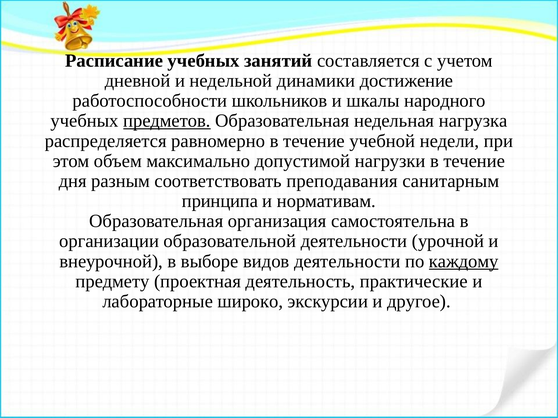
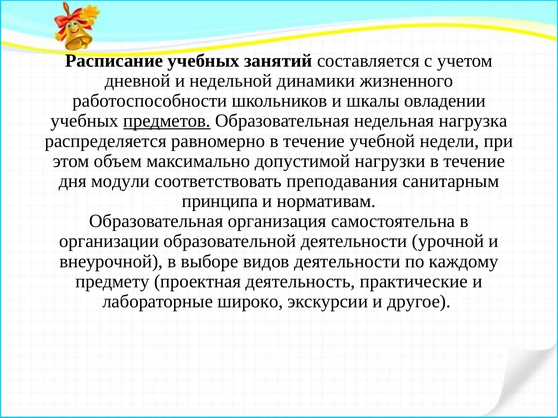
достижение: достижение -> жизненного (407, 81)
народного: народного -> овладении (445, 101)
разным: разным -> модули (121, 181)
каждому underline: present -> none (464, 262)
